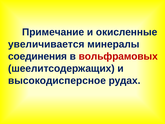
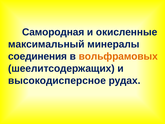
Примечание: Примечание -> Самородная (53, 32)
увеличивается: увеличивается -> максимальный (46, 44)
вольфрамовых colour: red -> orange (118, 56)
